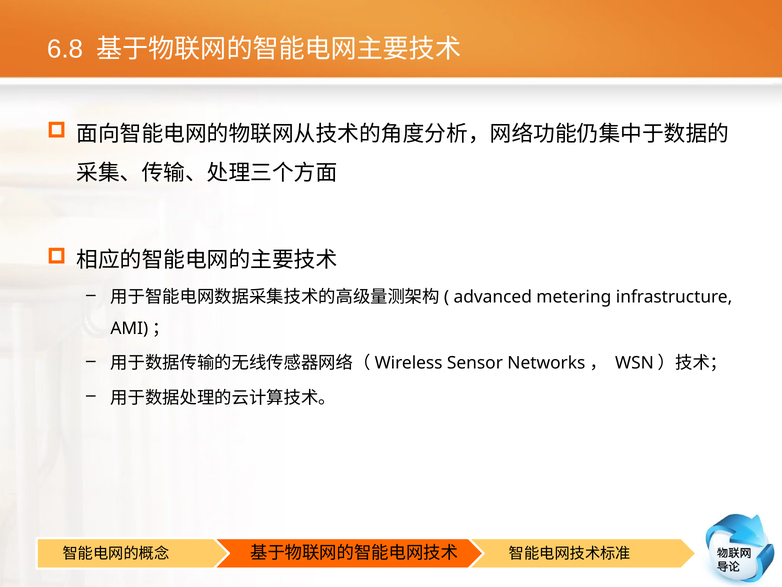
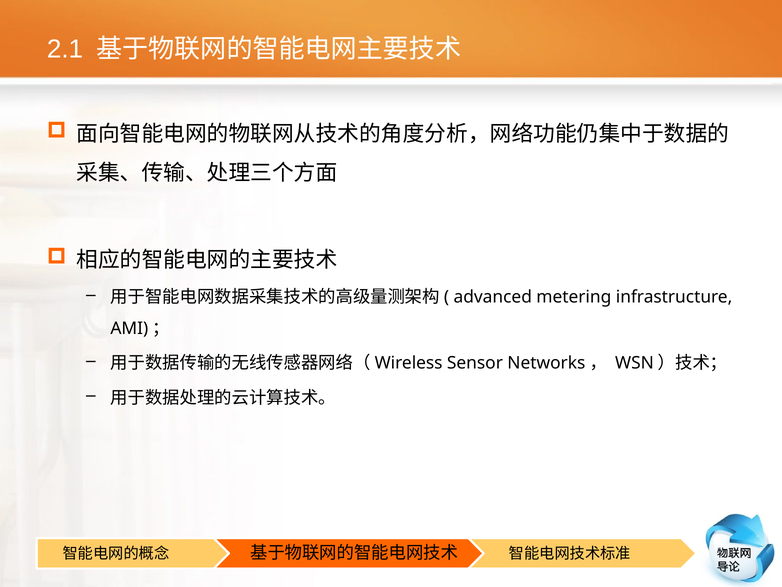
6.8: 6.8 -> 2.1 (65, 49)
